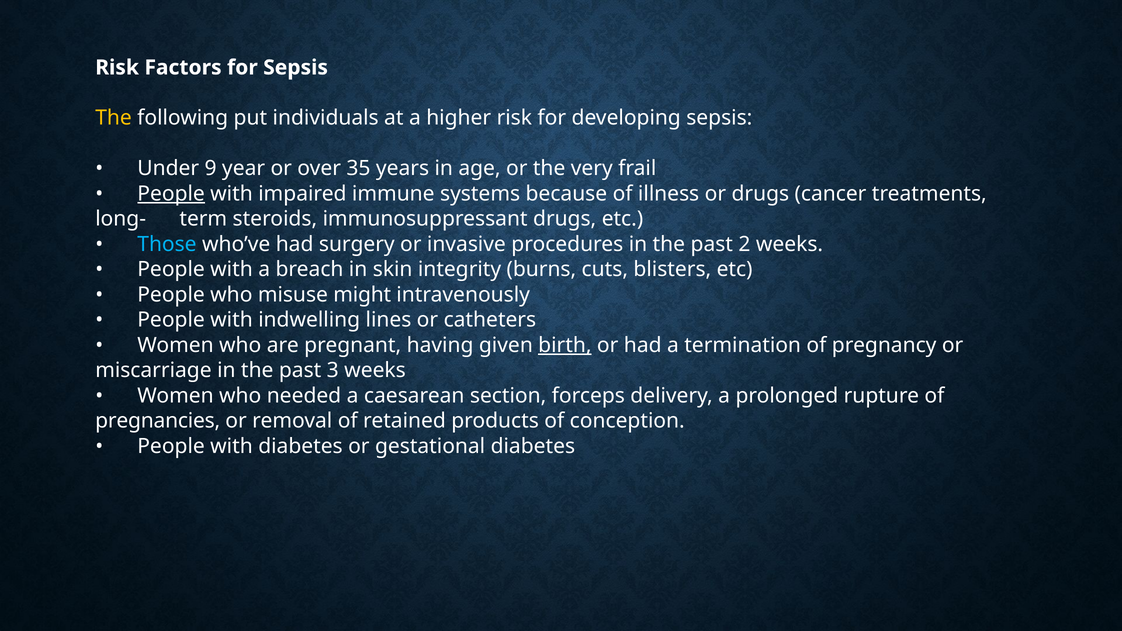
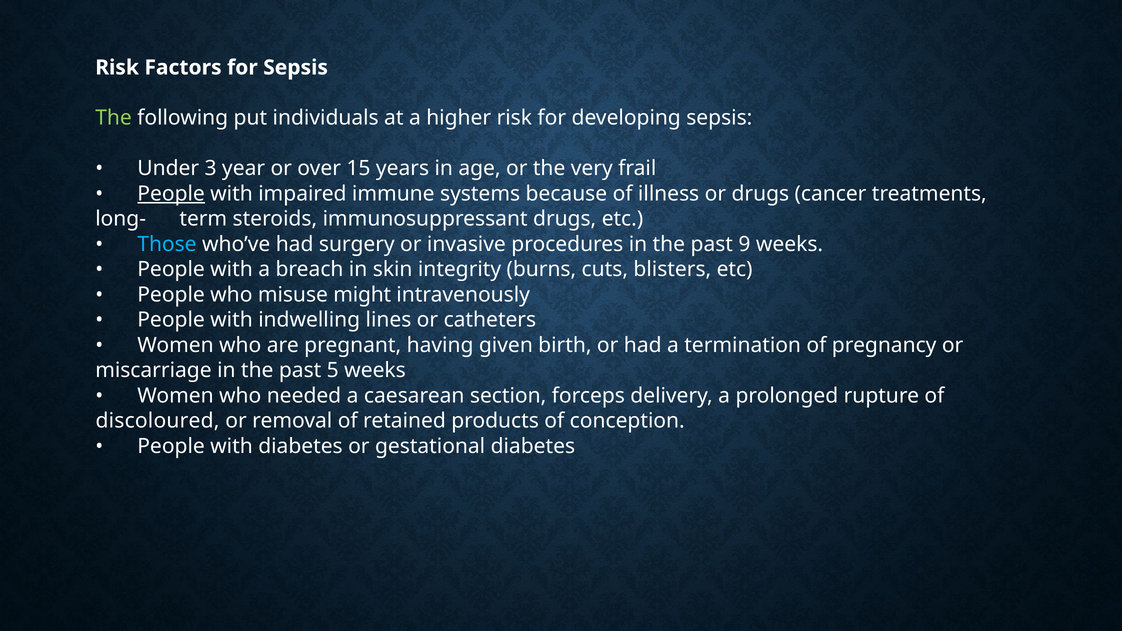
The colour: yellow -> light green (114, 118)
9: 9 -> 3 (211, 169)
35: 35 -> 15 (358, 169)
2: 2 -> 9 (744, 244)
birth underline: present -> none (565, 345)
3: 3 -> 5 (333, 370)
pregnancies: pregnancies -> discoloured (157, 421)
